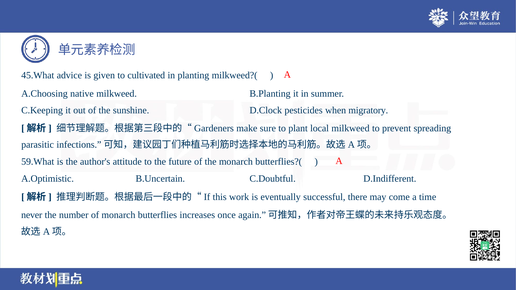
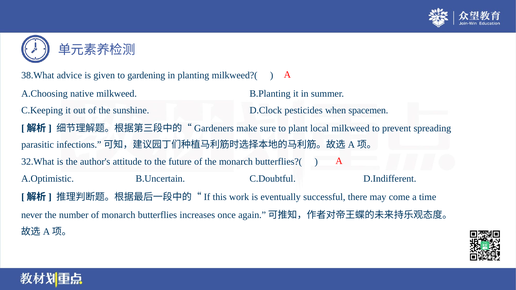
45.What: 45.What -> 38.What (38, 75)
cultivated: cultivated -> gardening (146, 75)
migratory: migratory -> spacemen (368, 110)
59.What: 59.What -> 32.What (38, 162)
